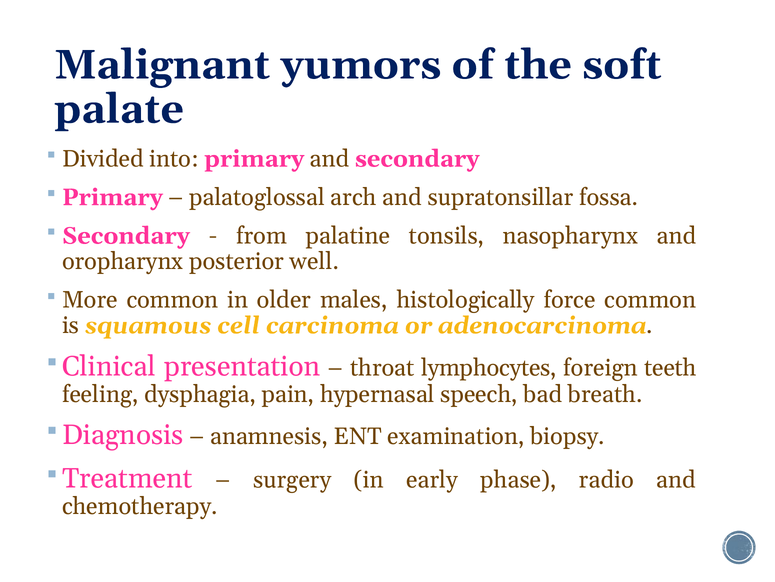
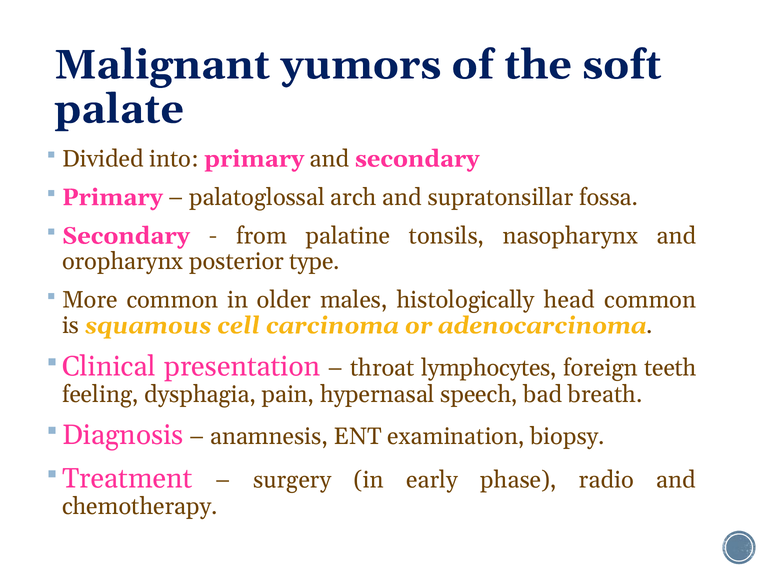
well: well -> type (315, 261)
force: force -> head (569, 300)
